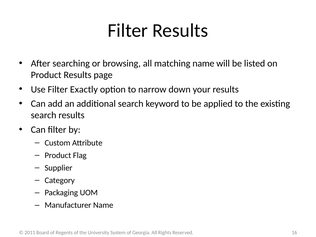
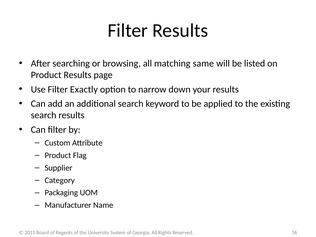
matching name: name -> same (203, 63)
